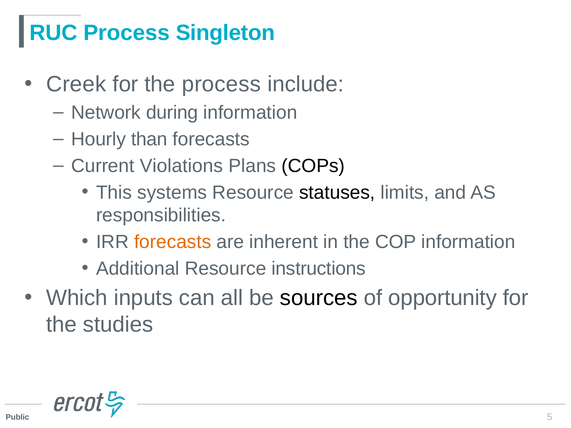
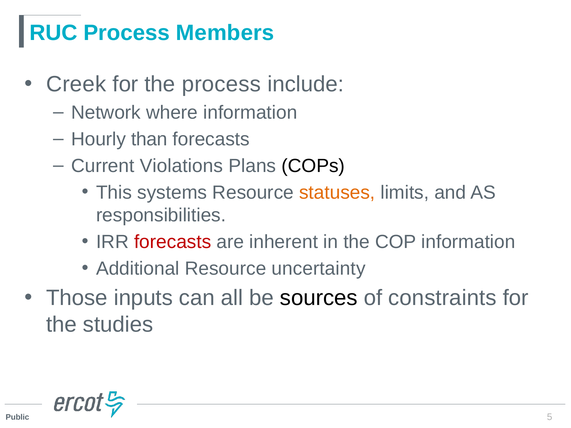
Singleton: Singleton -> Members (225, 33)
during: during -> where (172, 113)
statuses colour: black -> orange (337, 193)
forecasts colour: orange -> red (173, 242)
instructions: instructions -> uncertainty (319, 269)
Which: Which -> Those (77, 298)
opportunity: opportunity -> constraints (442, 298)
